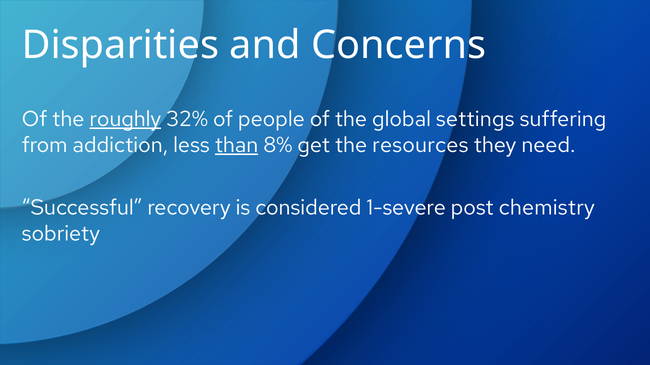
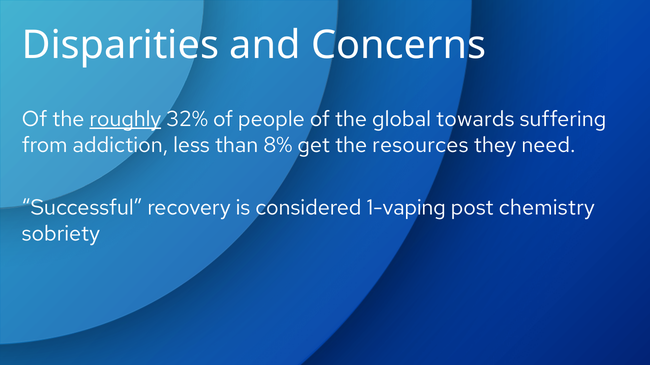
settings: settings -> towards (475, 119)
than underline: present -> none (236, 145)
1-severe: 1-severe -> 1-vaping (406, 208)
